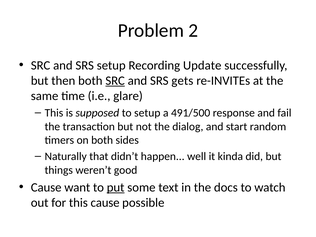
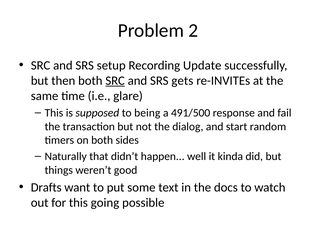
to setup: setup -> being (147, 113)
Cause: Cause -> Drafts (46, 187)
put underline: present -> none (116, 187)
this cause: cause -> going (105, 203)
